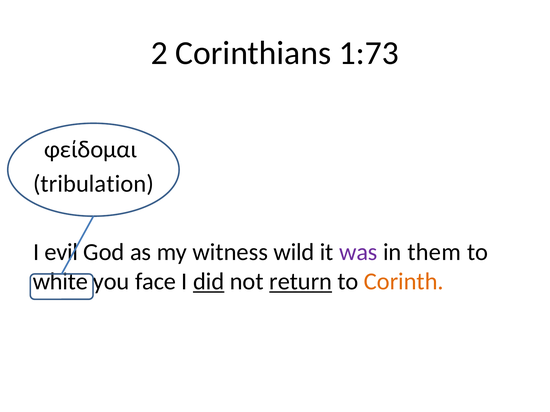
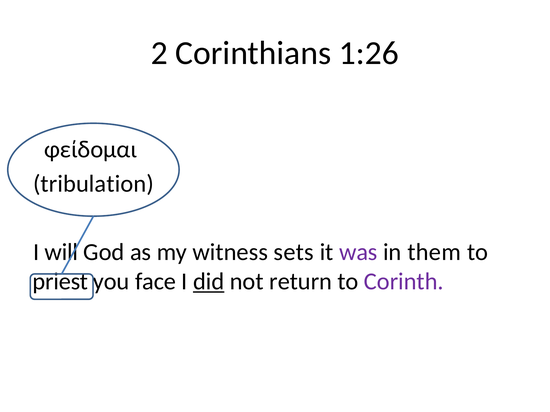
1:73: 1:73 -> 1:26 (369, 53)
evil: evil -> will (61, 252)
wild: wild -> sets (294, 252)
white: white -> priest (60, 282)
return underline: present -> none (301, 282)
Corinth colour: orange -> purple (404, 282)
